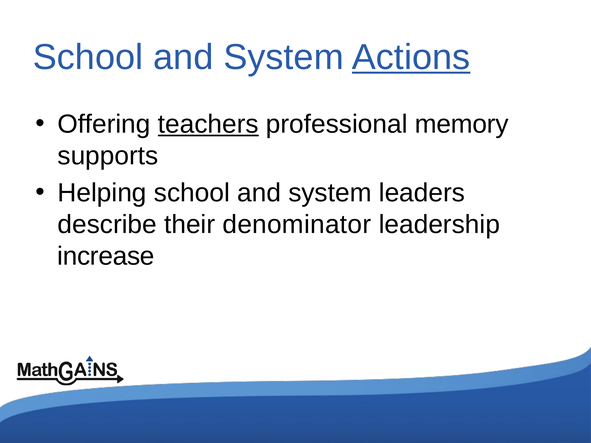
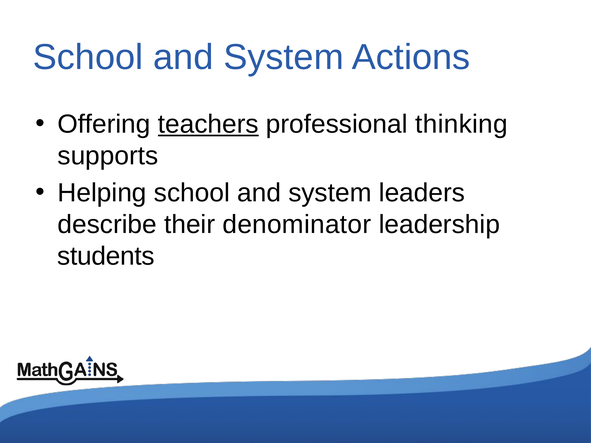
Actions underline: present -> none (411, 57)
memory: memory -> thinking (461, 124)
increase: increase -> students (106, 256)
